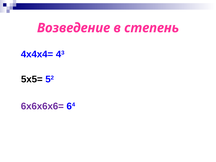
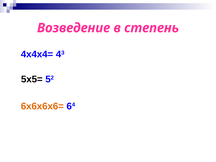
6х6х6х6= colour: purple -> orange (42, 106)
